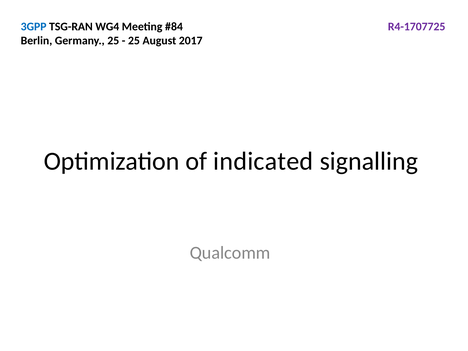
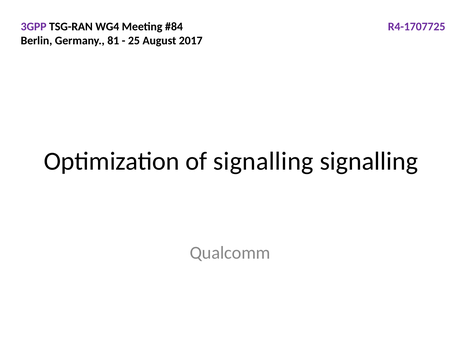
3GPP colour: blue -> purple (34, 27)
Germany 25: 25 -> 81 (113, 41)
of indicated: indicated -> signalling (263, 161)
